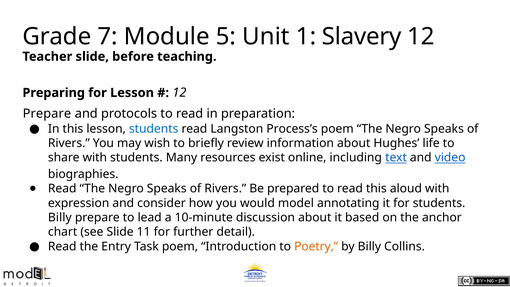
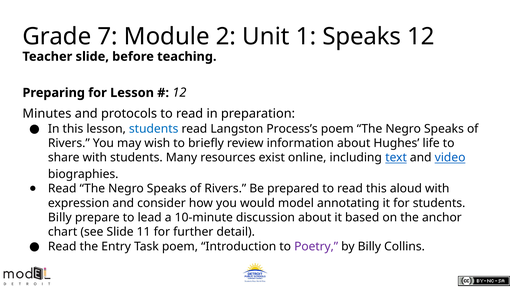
5: 5 -> 2 (226, 37)
1 Slavery: Slavery -> Speaks (362, 37)
Prepare: Prepare -> Minutes (47, 114)
Poetry colour: orange -> purple (316, 246)
